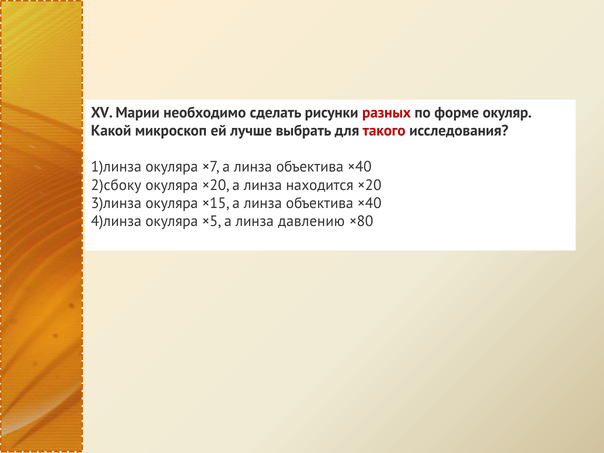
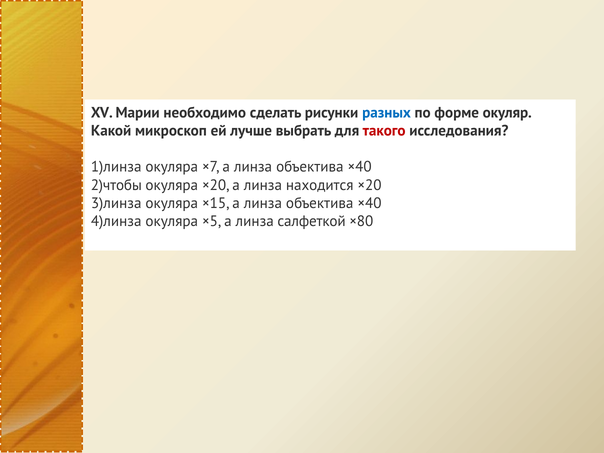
разных colour: red -> blue (387, 113)
2)сбоку: 2)сбоку -> 2)чтобы (116, 185)
давлению: давлению -> салфеткой (312, 221)
